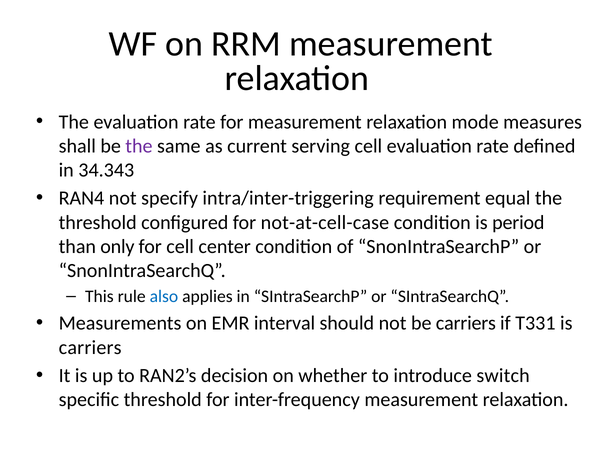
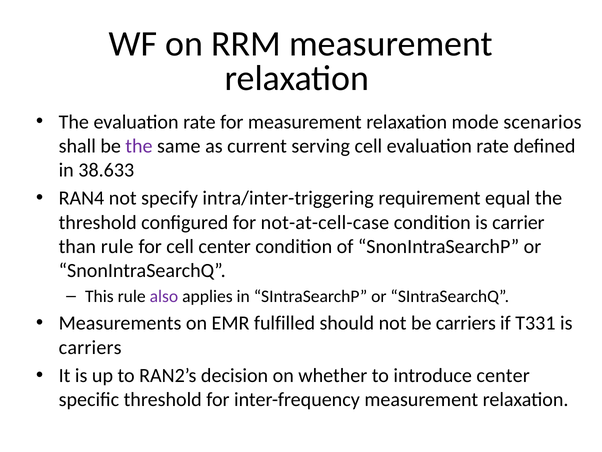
measures: measures -> scenarios (542, 122)
34.343: 34.343 -> 38.633 (106, 170)
period: period -> carrier (518, 222)
than only: only -> rule (117, 246)
also colour: blue -> purple (164, 296)
interval: interval -> fulfilled (285, 323)
introduce switch: switch -> center (503, 375)
